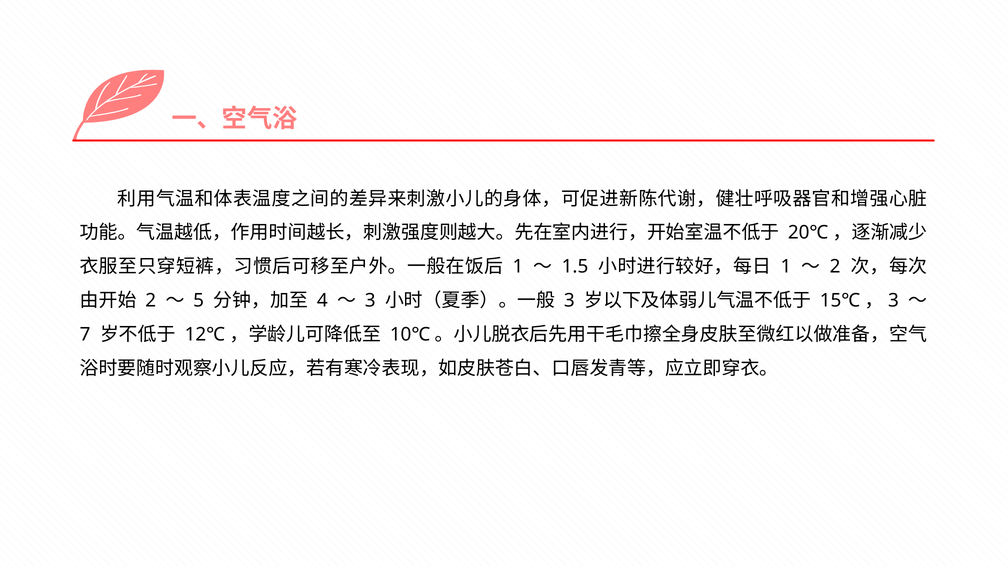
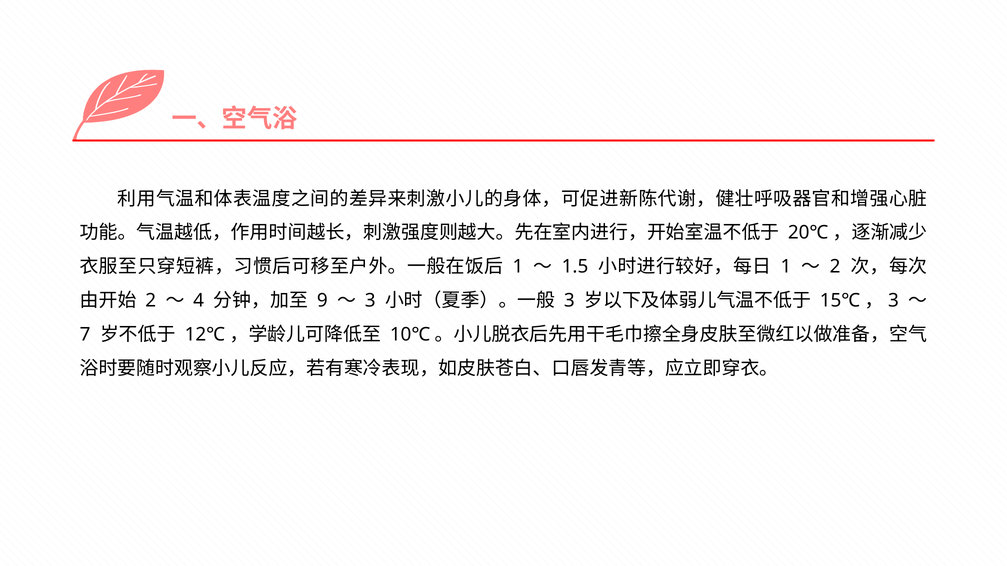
5: 5 -> 4 (199, 301)
4: 4 -> 9 (322, 301)
